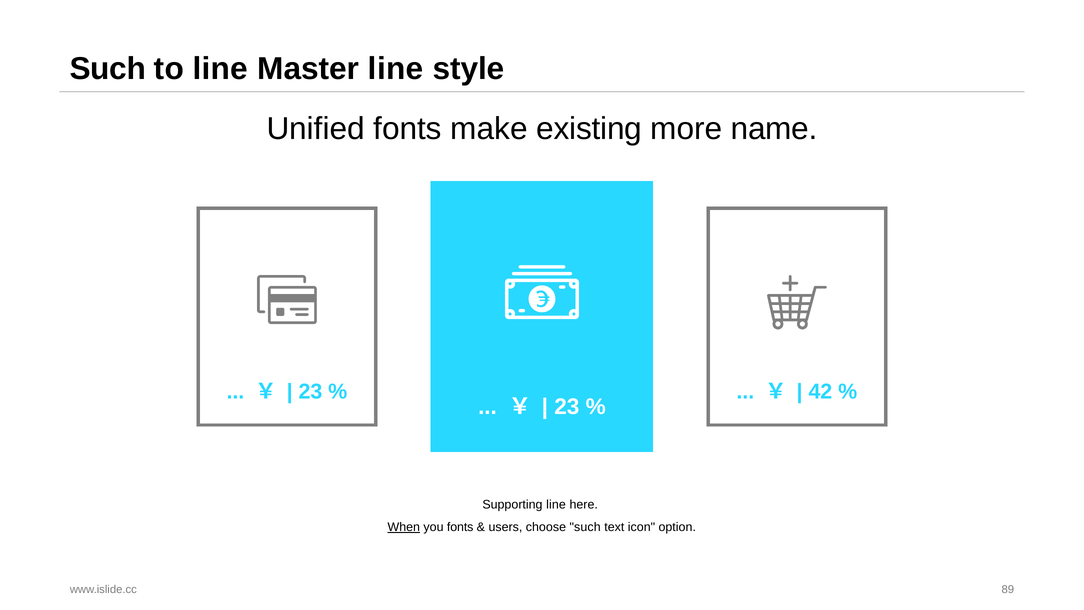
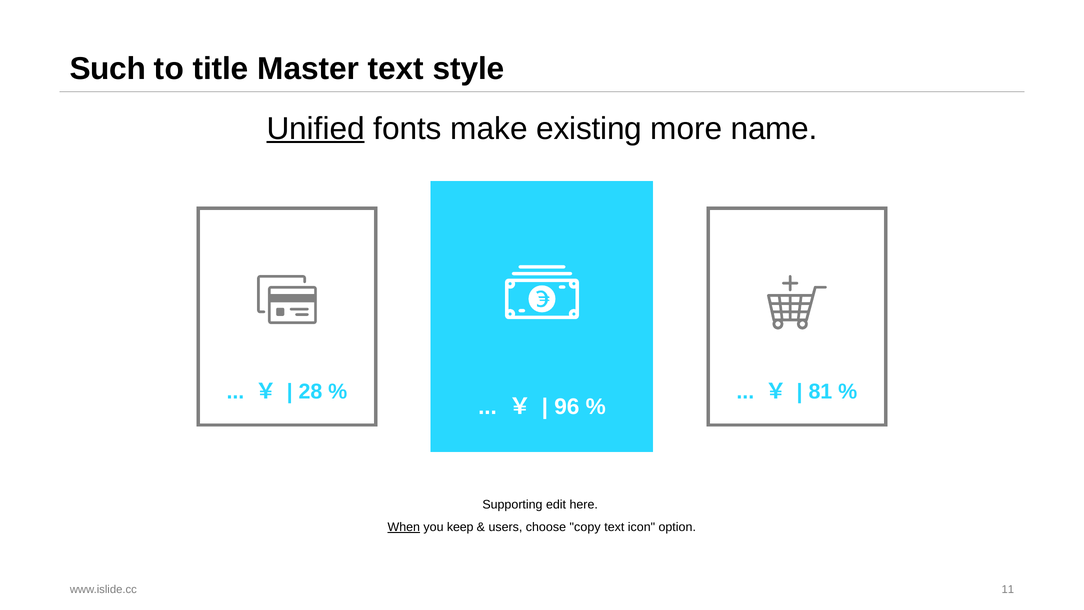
to line: line -> title (221, 69)
Master line: line -> text (396, 69)
Unified underline: none -> present (316, 129)
23: 23 -> 28 (310, 391)
42: 42 -> 81 (820, 391)
23: 23 -> 96 (567, 407)
Supporting line: line -> edit (556, 504)
you fonts: fonts -> keep (460, 527)
choose such: such -> copy (585, 527)
89: 89 -> 11 (1008, 589)
